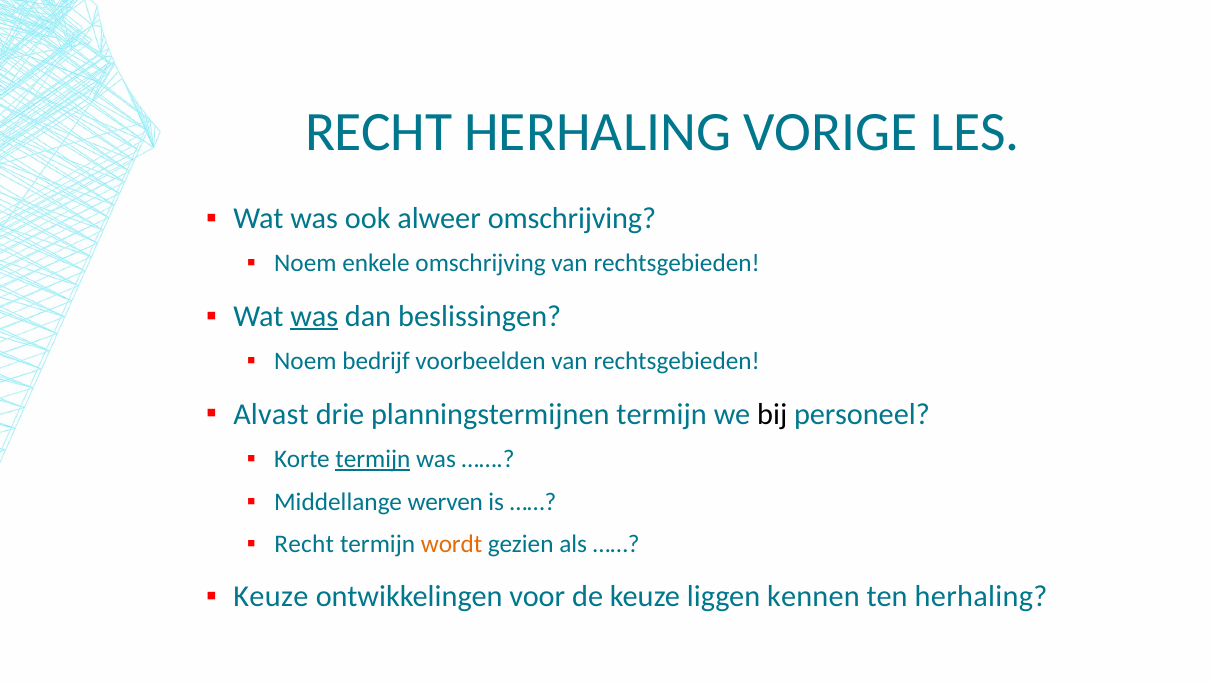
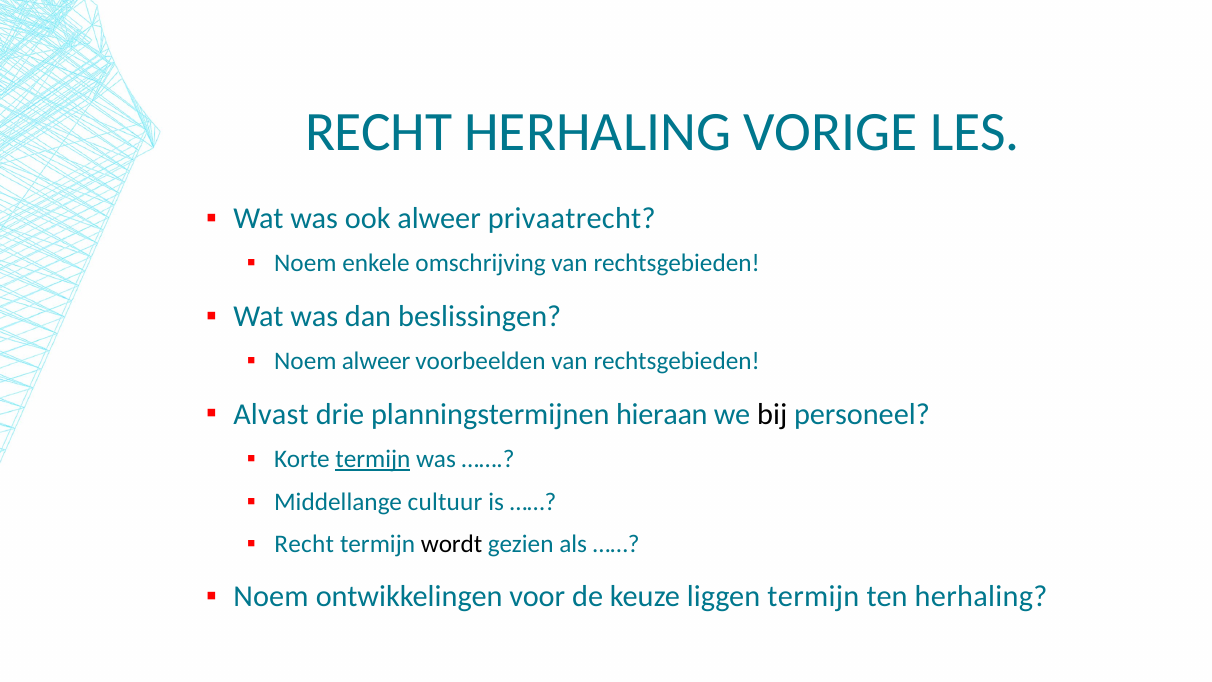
alweer omschrijving: omschrijving -> privaatrecht (572, 218)
was underline: present -> none (314, 316)
Noem bedrijf: bedrijf -> alweer (376, 361)
planningstermijnen termijn: termijn -> hieraan (662, 414)
werven: werven -> cultuur (445, 502)
wordt colour: orange -> black (452, 544)
Keuze: Keuze -> Noem (271, 597)
liggen kennen: kennen -> termijn (813, 597)
